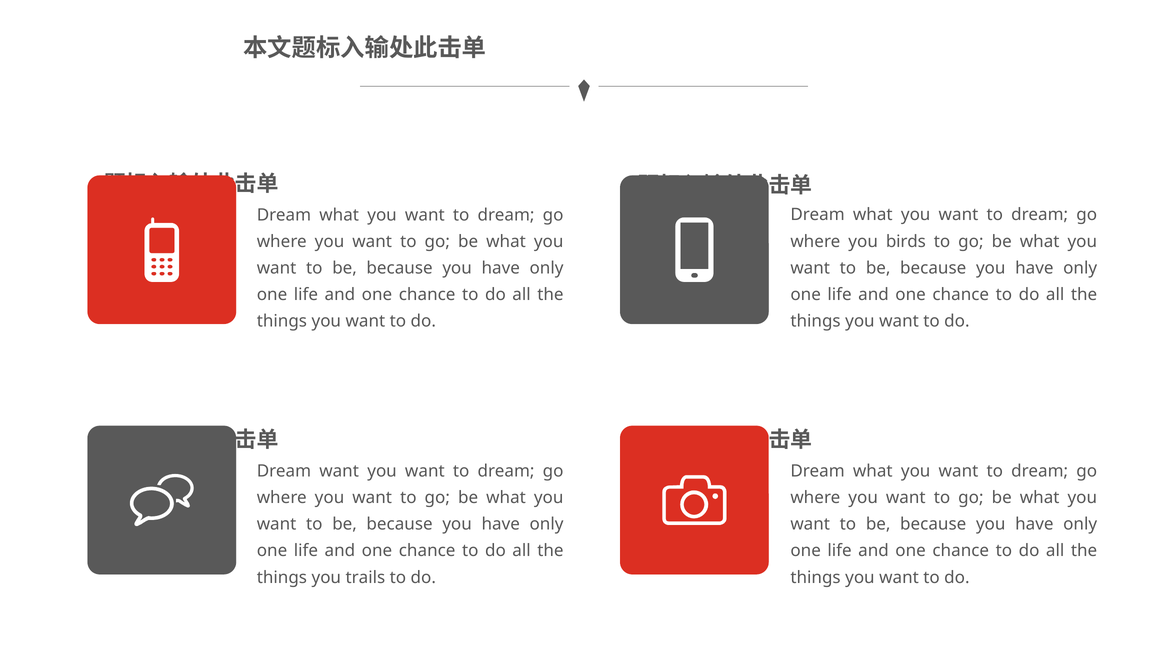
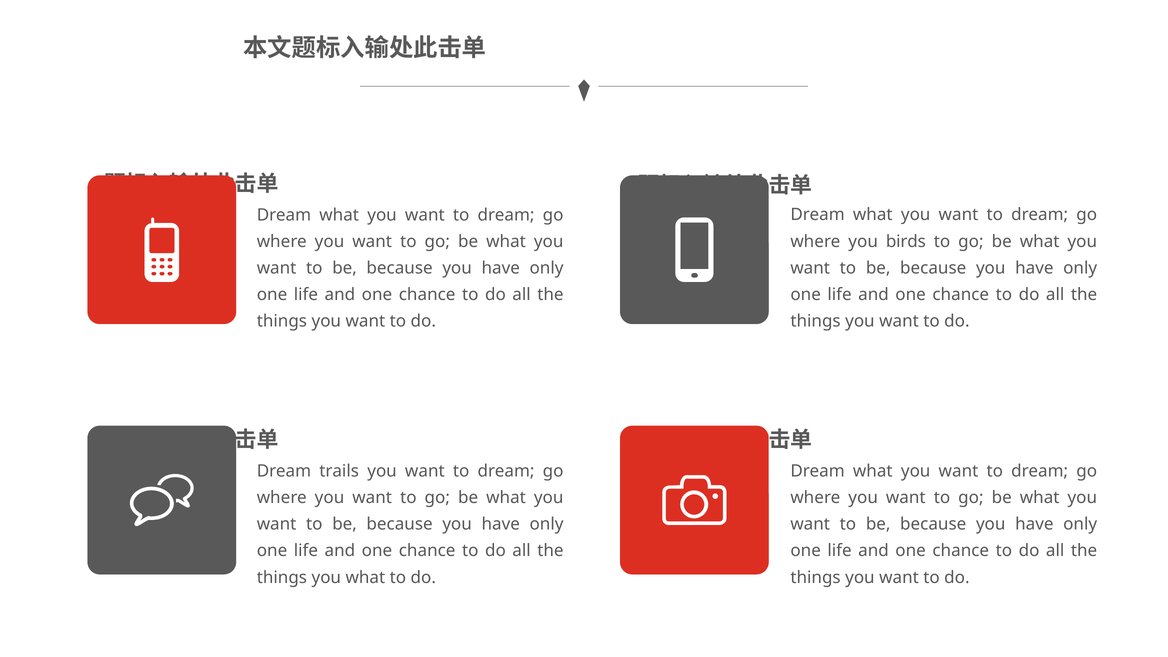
Dream want: want -> trails (339, 471)
you trails: trails -> what (365, 577)
